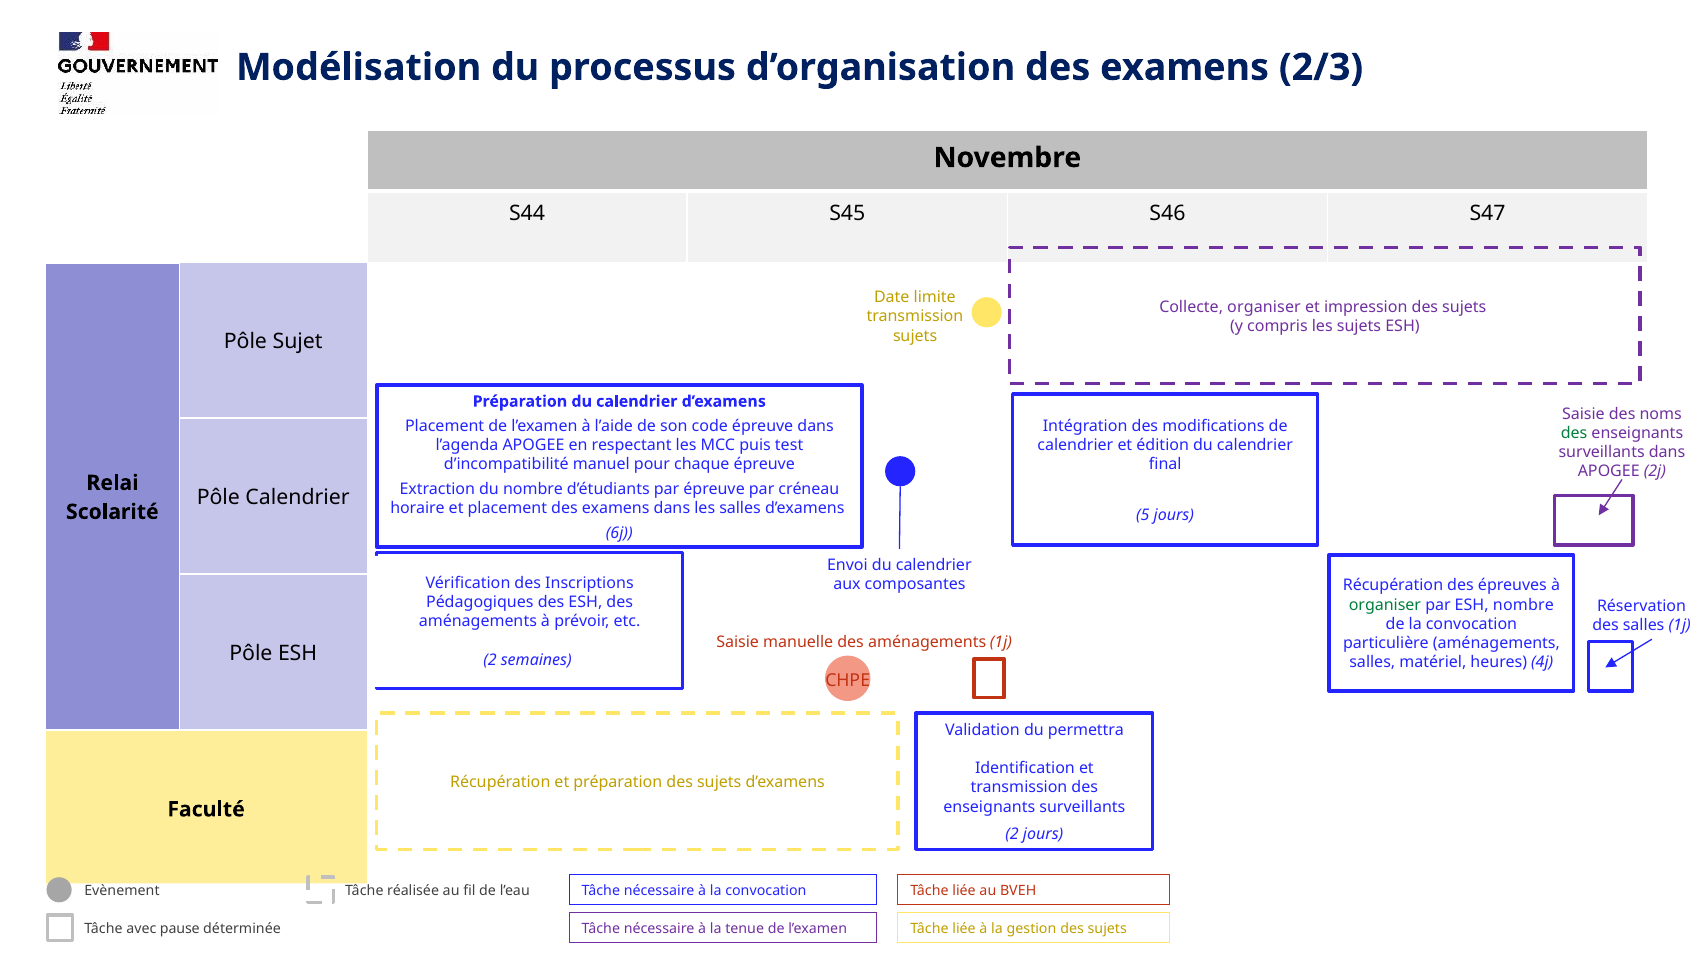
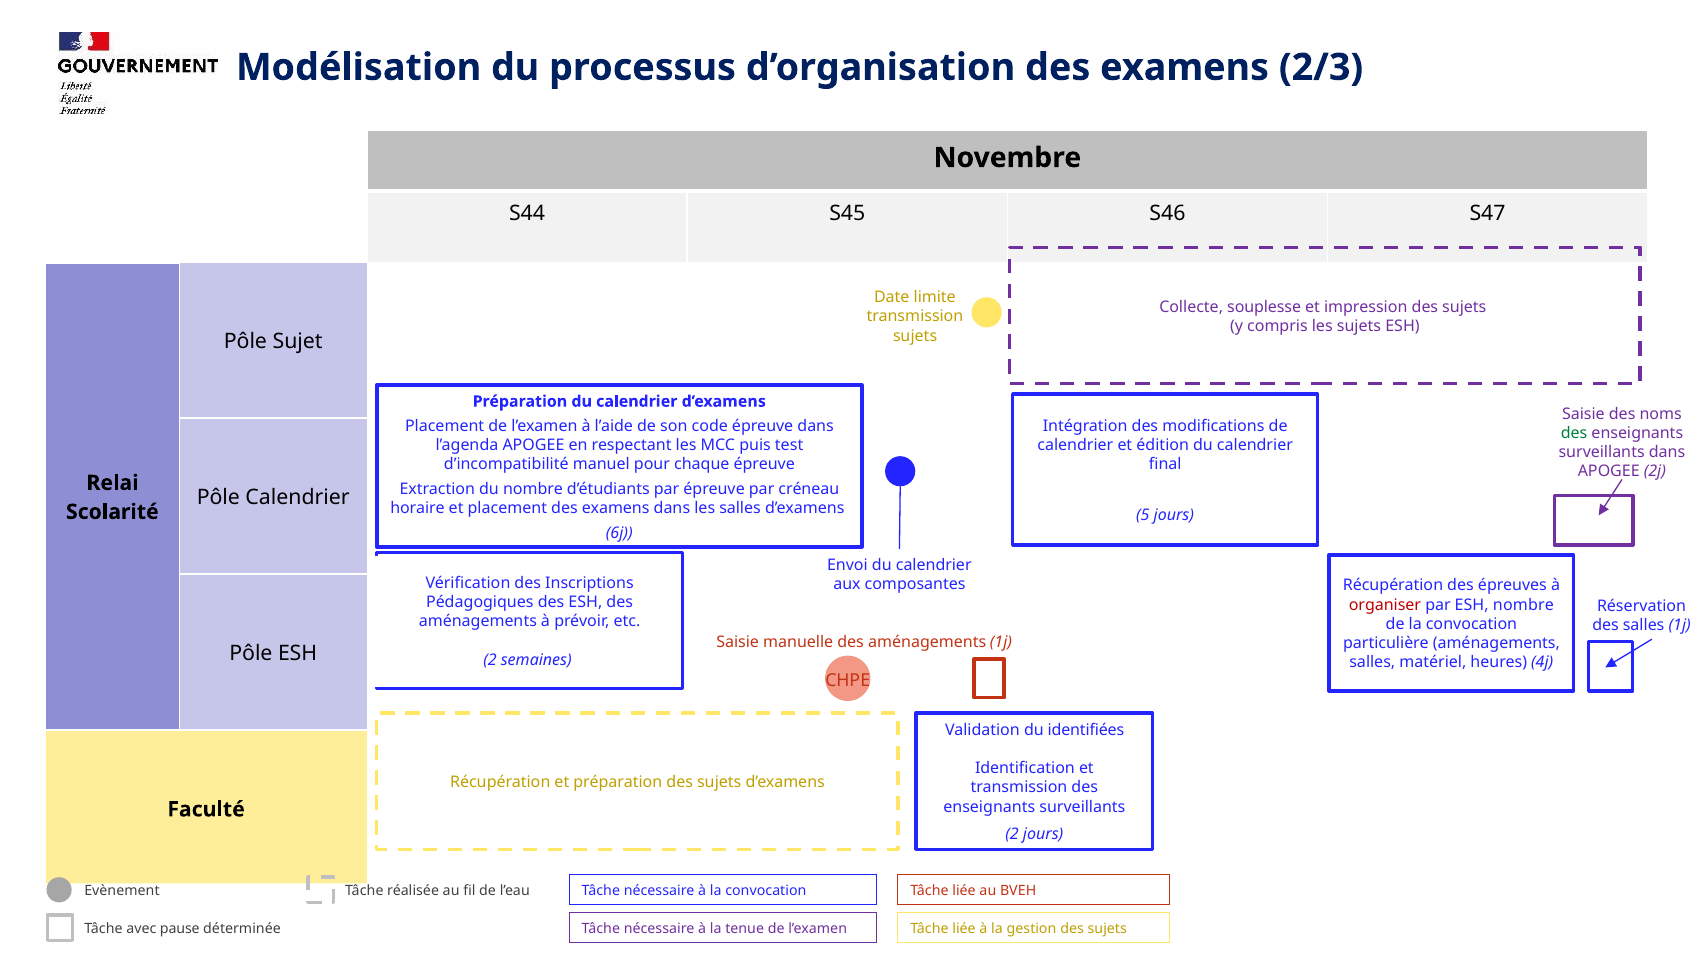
Collecte organiser: organiser -> souplesse (1264, 307)
organiser colour: green -> red (1385, 605)
permettra: permettra -> identifiées (1086, 730)
